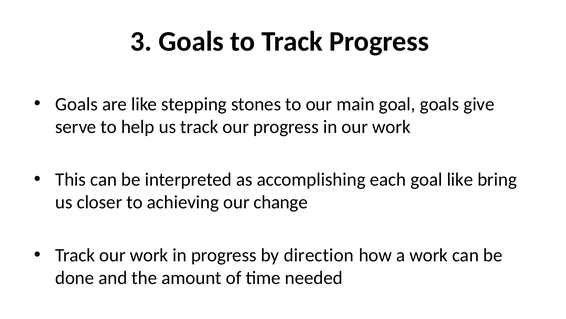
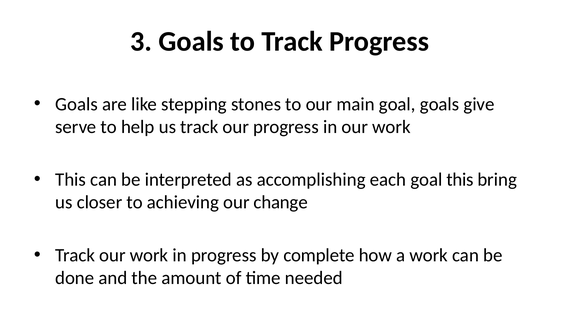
goal like: like -> this (460, 179)
direction: direction -> complete (319, 255)
